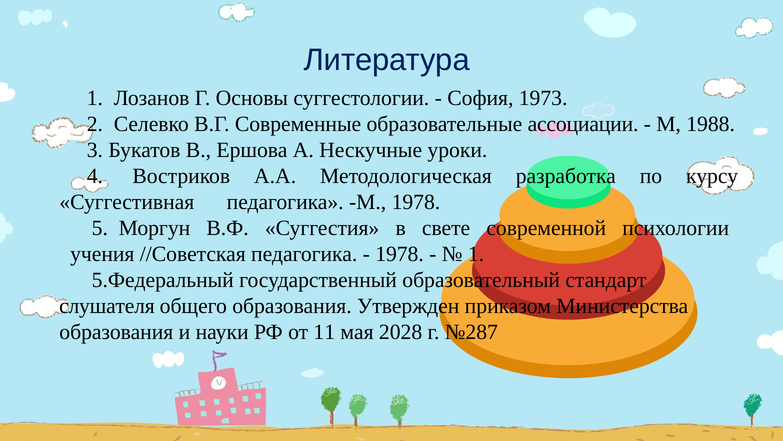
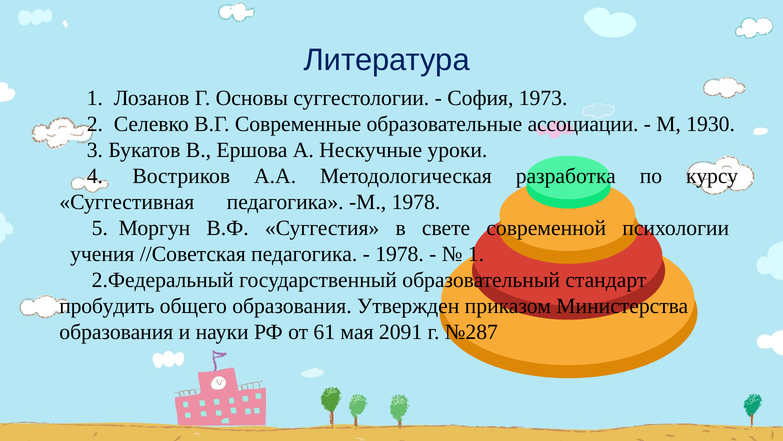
1988: 1988 -> 1930 (711, 124)
5.Федеральный: 5.Федеральный -> 2.Федеральный (163, 280)
слушателя: слушателя -> пробудить (107, 306)
11: 11 -> 61 (324, 332)
2028: 2028 -> 2091 (401, 332)
